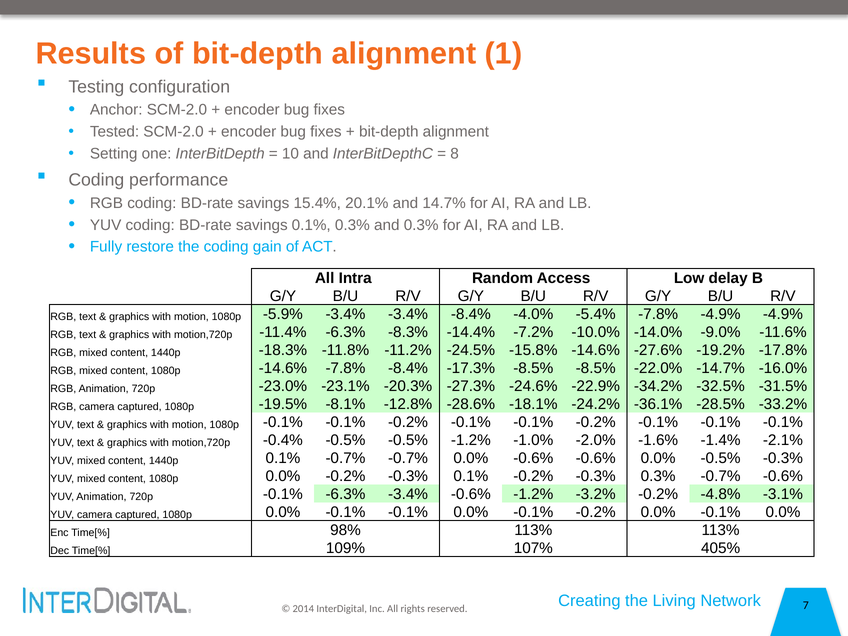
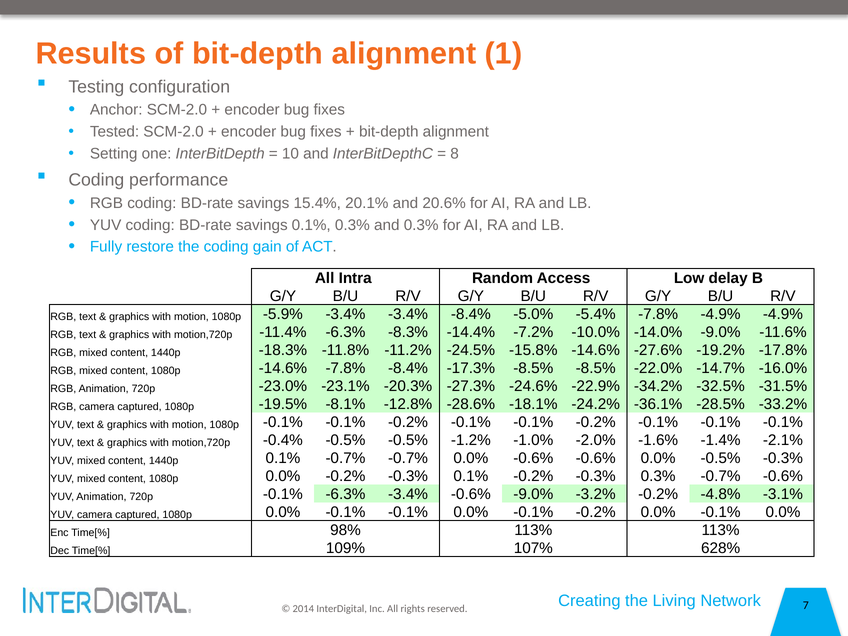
14.7%: 14.7% -> 20.6% (444, 203)
-4.0%: -4.0% -> -5.0% (533, 314)
-0.6% -1.2%: -1.2% -> -9.0% (533, 494)
405%: 405% -> 628% (721, 548)
